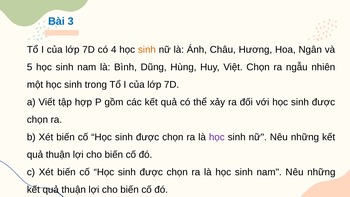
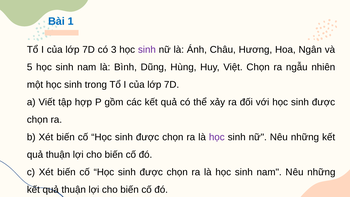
3: 3 -> 1 (71, 21)
4: 4 -> 3 (114, 50)
sinh colour: orange -> purple (147, 50)
